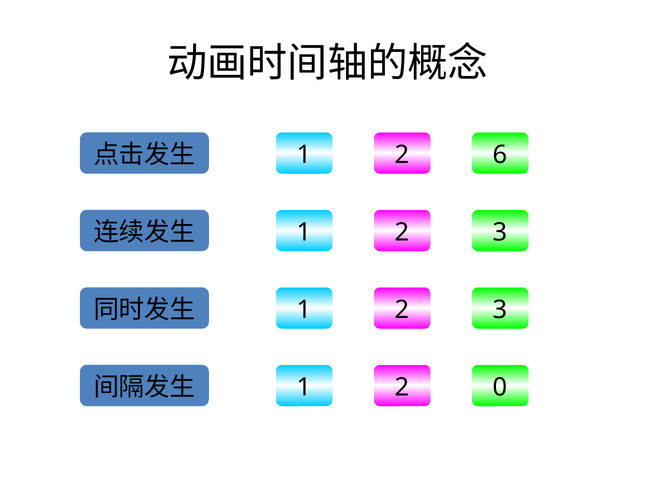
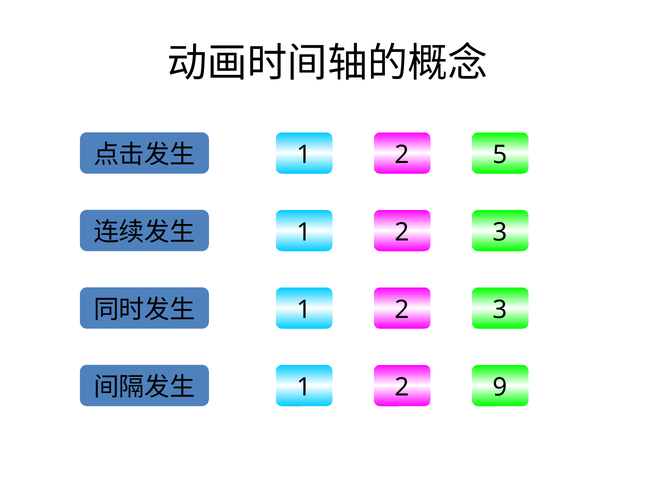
6: 6 -> 5 (500, 155)
0: 0 -> 9 (500, 387)
